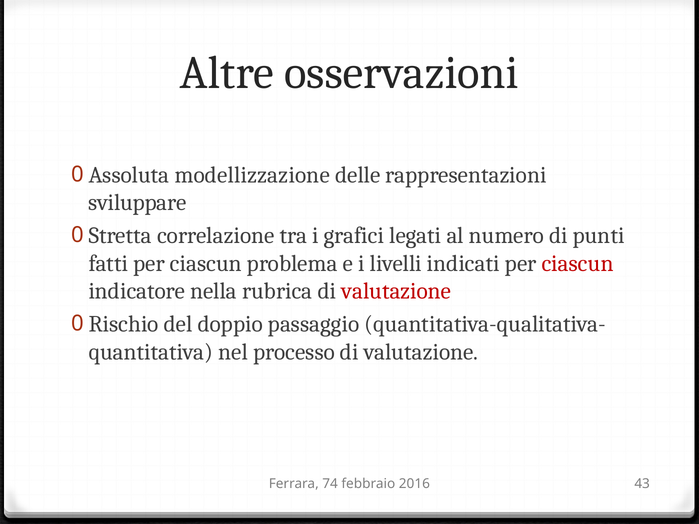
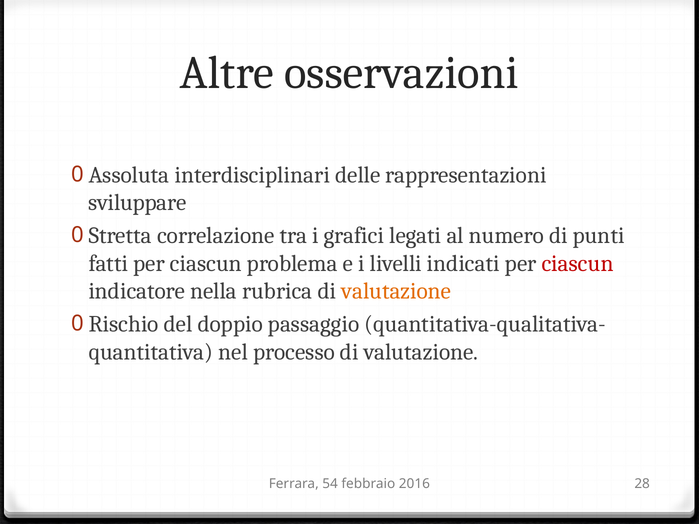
modellizzazione: modellizzazione -> interdisciplinari (252, 175)
valutazione colour: red -> orange (396, 291)
74: 74 -> 54 (330, 484)
43: 43 -> 28 (642, 484)
